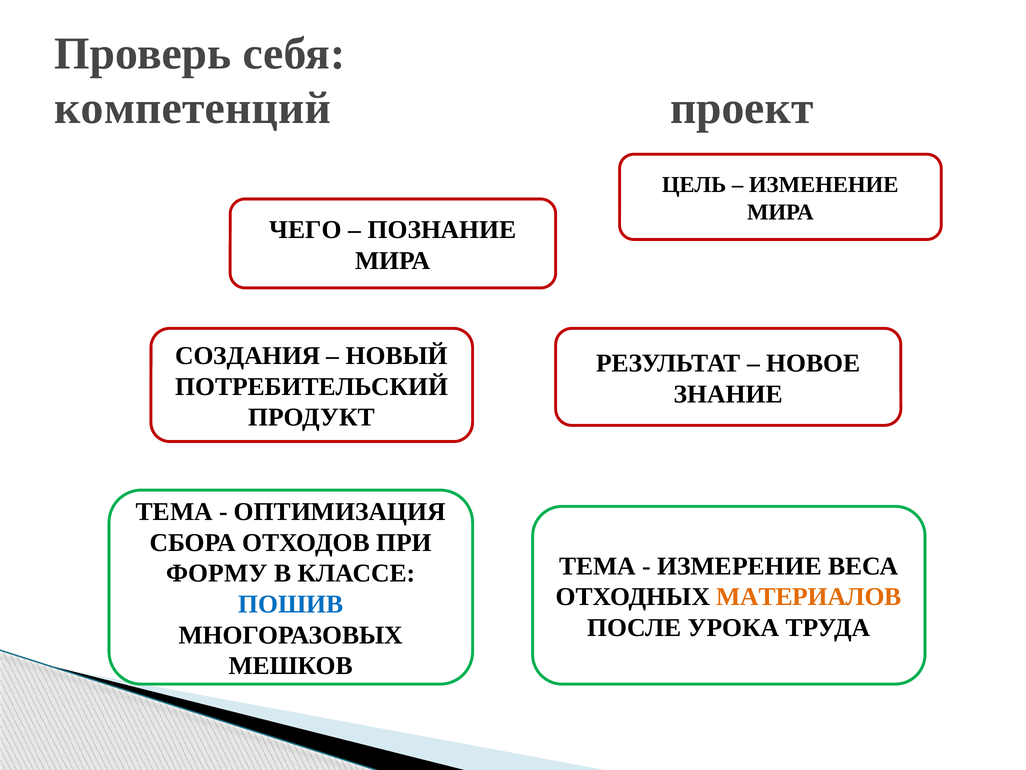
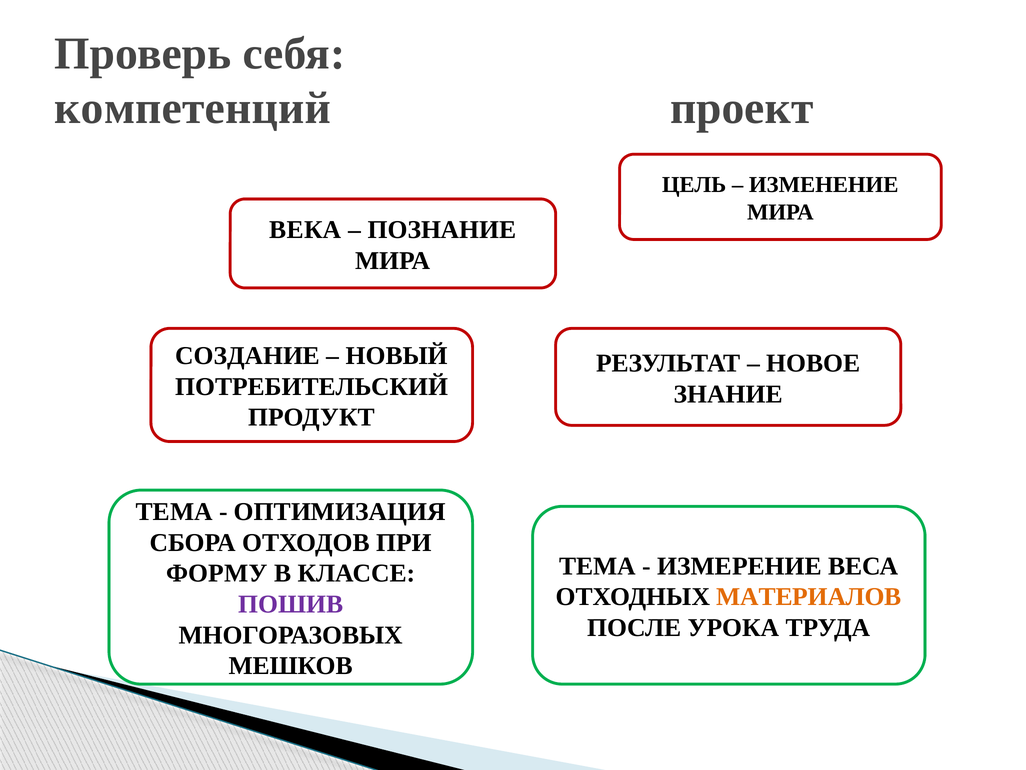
ЧЕГО: ЧЕГО -> ВЕКА (305, 230)
СОЗДАНИЯ: СОЗДАНИЯ -> СОЗДАНИЕ (248, 356)
ПОШИВ colour: blue -> purple (291, 604)
